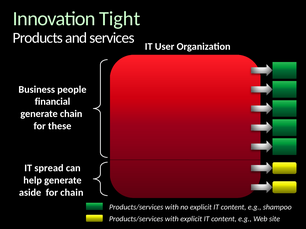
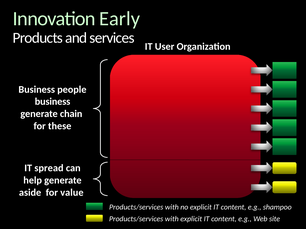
Tight: Tight -> Early (120, 19)
financial: financial -> business (53, 102)
for chain: chain -> value (72, 193)
